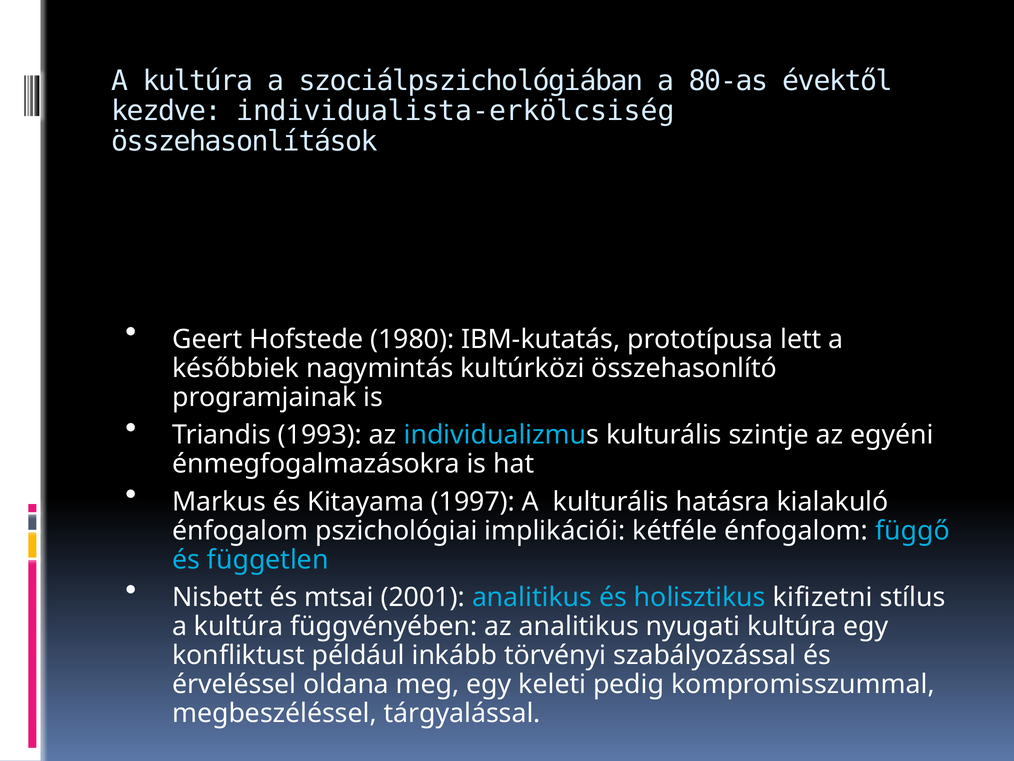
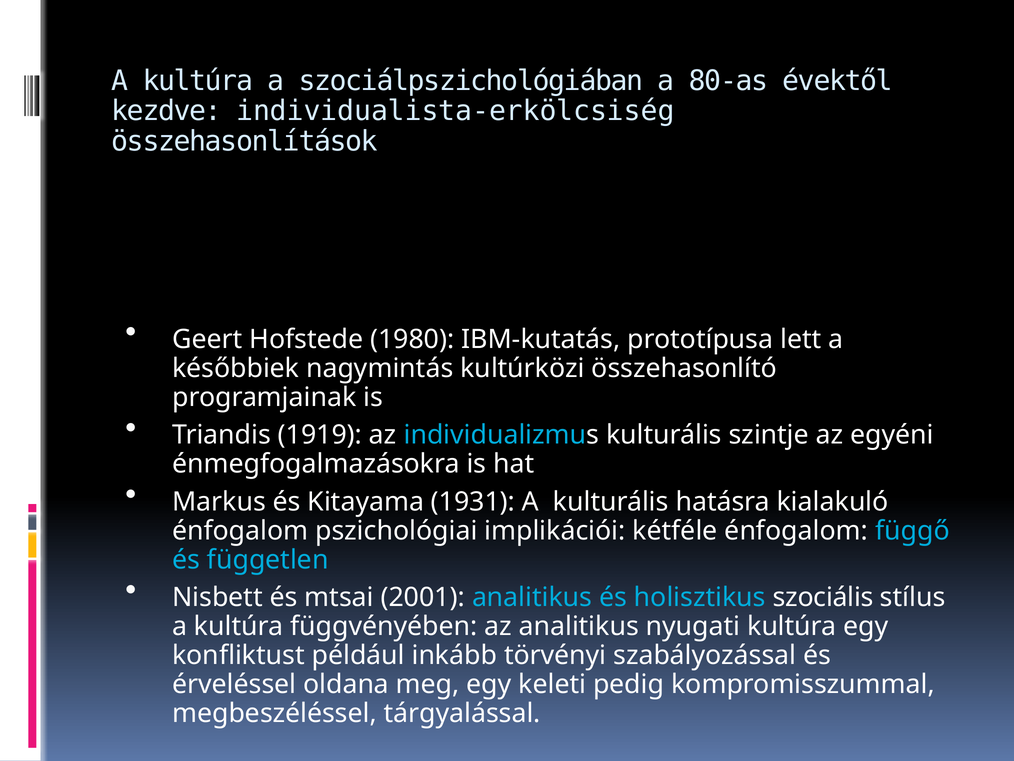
1993: 1993 -> 1919 (320, 435)
1997: 1997 -> 1931 (473, 502)
kifizetni: kifizetni -> szociális (823, 597)
